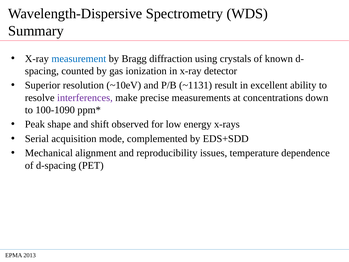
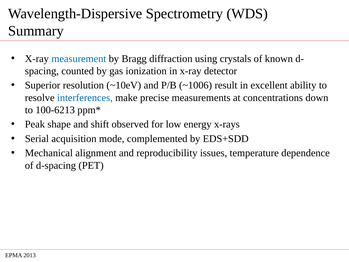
~1131: ~1131 -> ~1006 (196, 85)
interferences colour: purple -> blue (85, 98)
100-1090: 100-1090 -> 100-6213 (55, 110)
